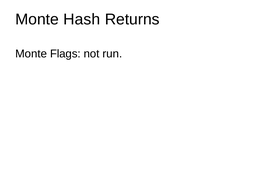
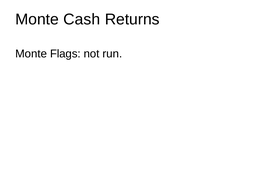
Hash: Hash -> Cash (82, 19)
